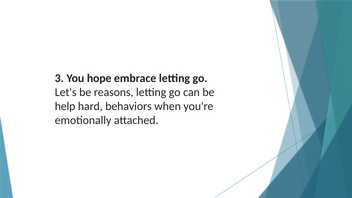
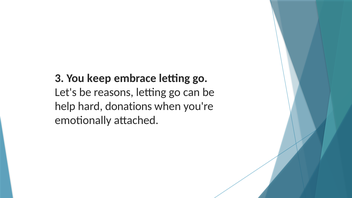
hope: hope -> keep (99, 78)
behaviors: behaviors -> donations (129, 106)
